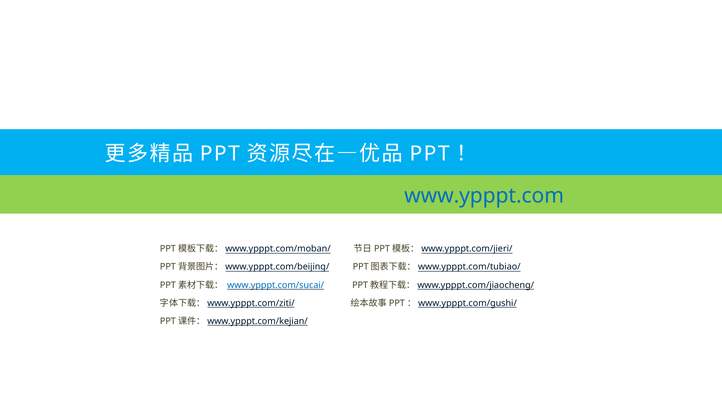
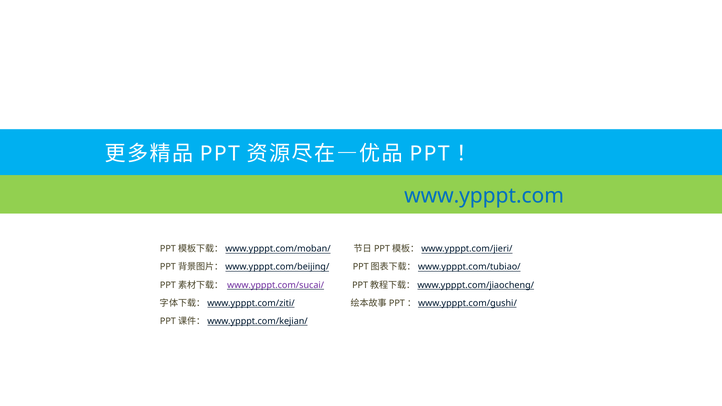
www.ypppt.com/sucai/ colour: blue -> purple (276, 285)
